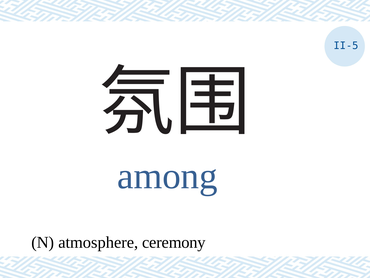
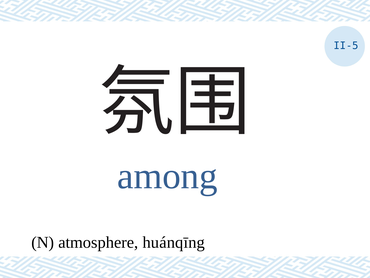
ceremony: ceremony -> huánqīng (174, 242)
